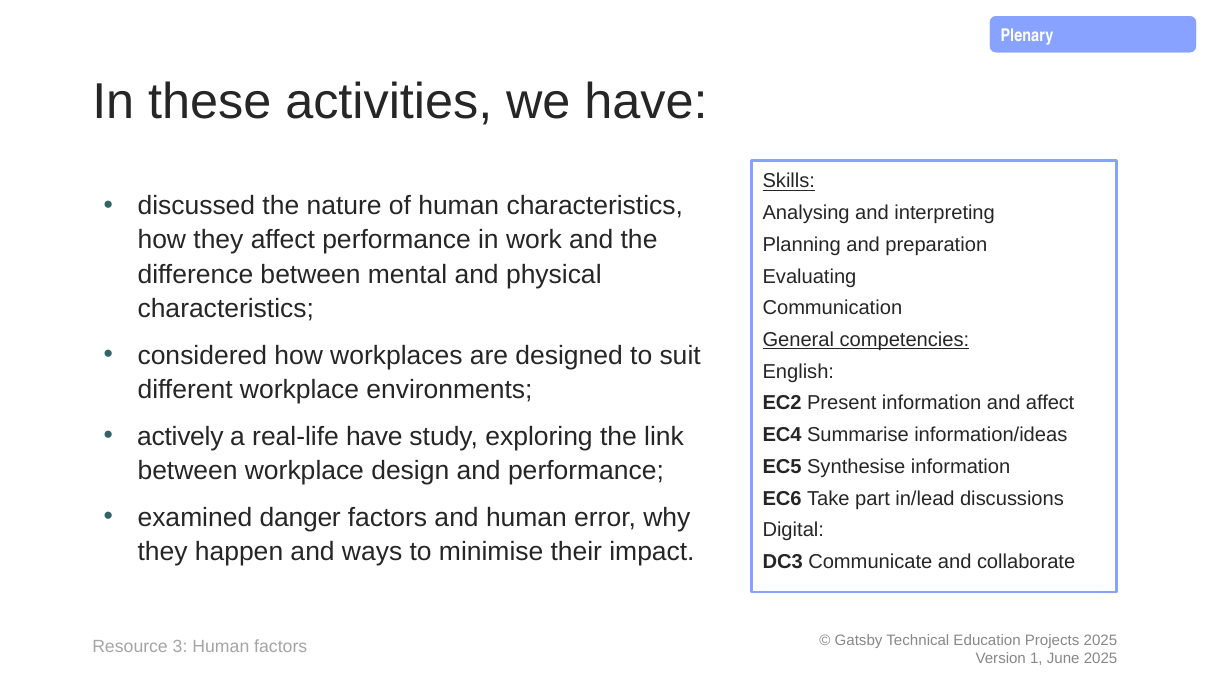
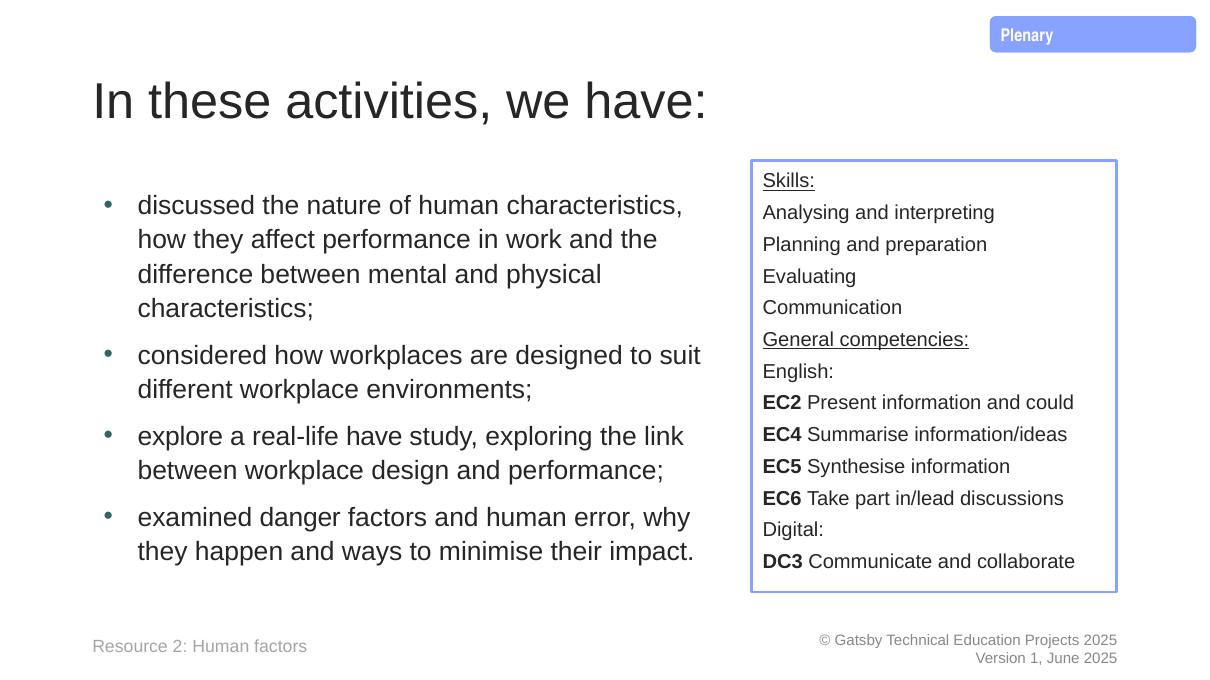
and affect: affect -> could (1050, 404)
actively: actively -> explore (180, 437)
3: 3 -> 2 (180, 647)
